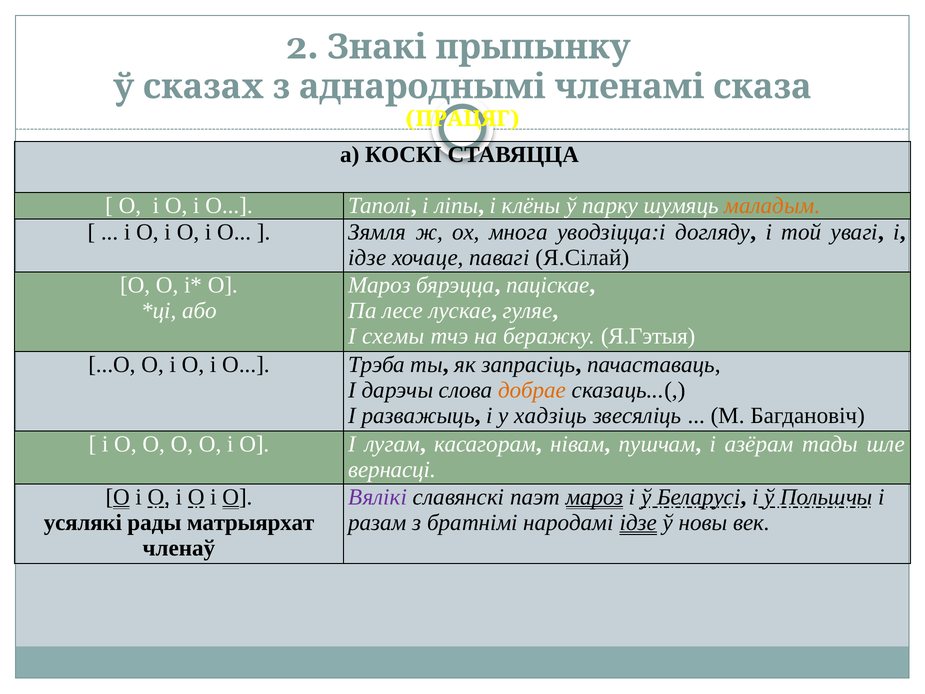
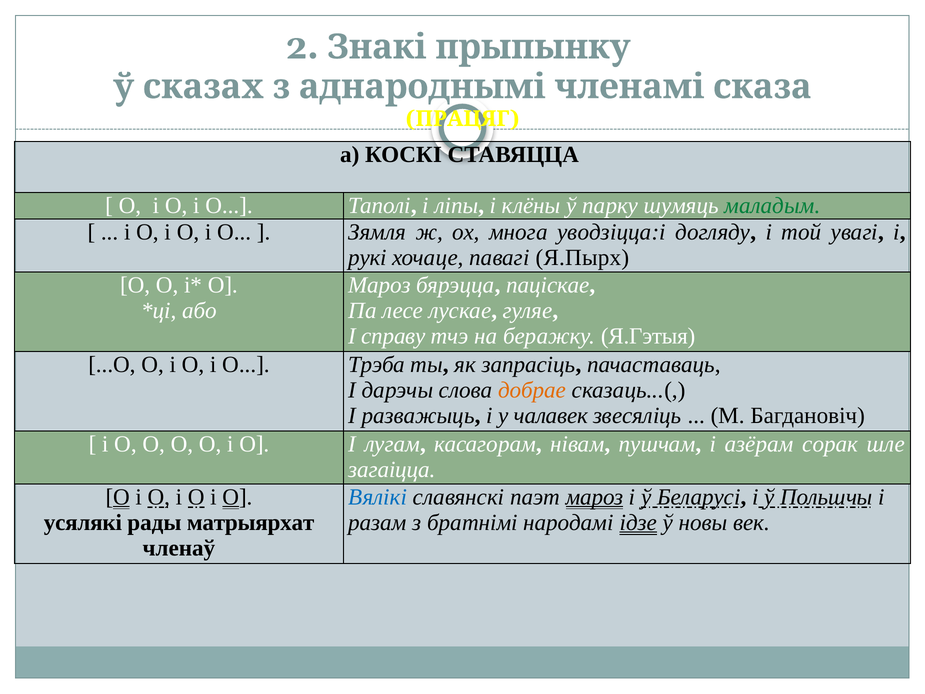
маладым colour: orange -> green (772, 206)
ідзе: ідзе -> рукі (368, 258)
Я.Сілай: Я.Сілай -> Я.Пырх (582, 258)
схемы: схемы -> справу (393, 336)
хадзіць: хадзіць -> чалавек (551, 416)
тады: тады -> сорак (830, 444)
вернасцi: вернасцi -> загаіцца (392, 470)
Вялікі colour: purple -> blue (378, 497)
